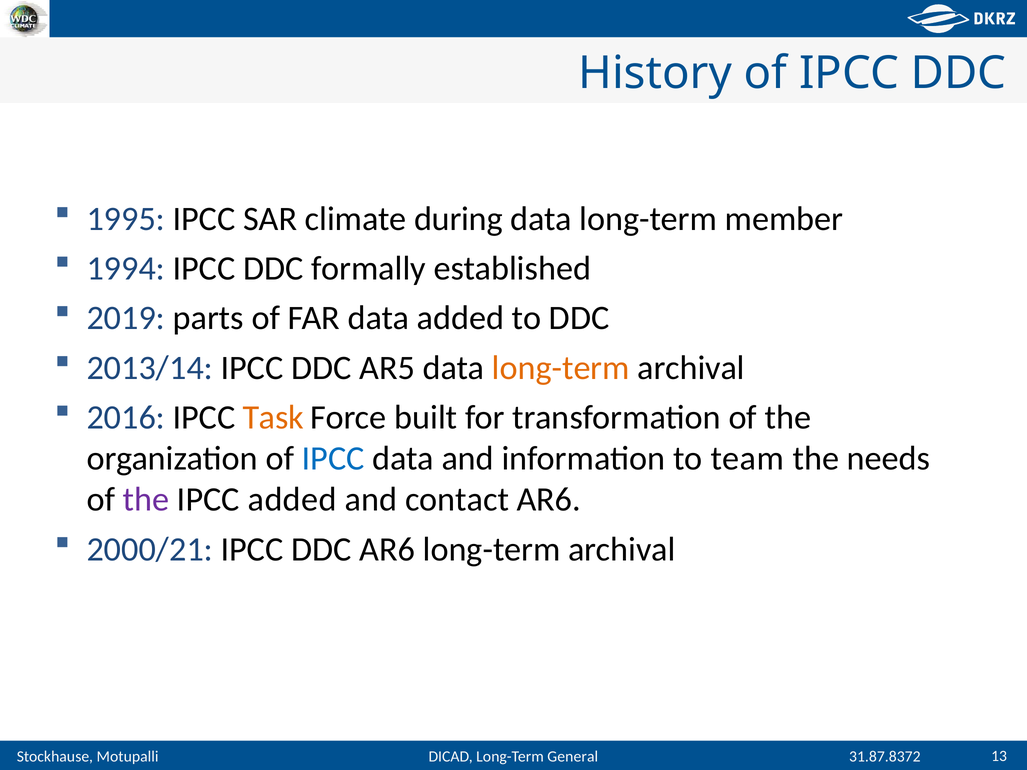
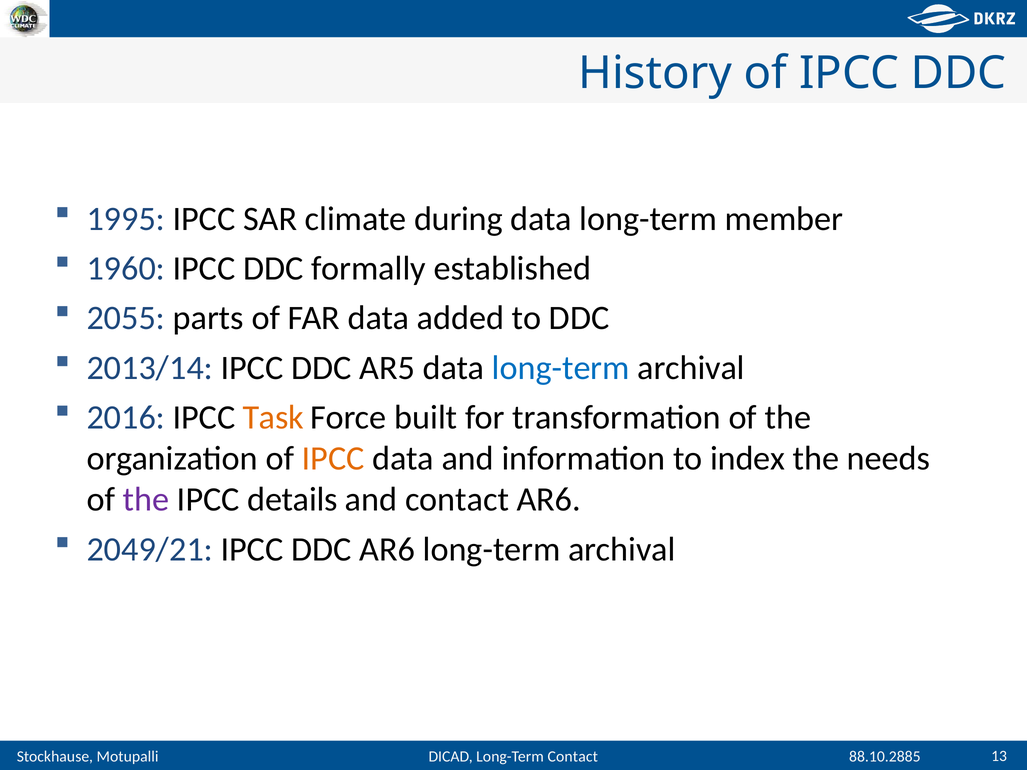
1994: 1994 -> 1960 (126, 269)
2019: 2019 -> 2055 (126, 318)
long-term colour: orange -> blue (561, 368)
IPCC colour: blue -> orange (333, 459)
team: team -> index (748, 459)
IPCC added: added -> details (292, 500)
2000/21: 2000/21 -> 2049/21 (150, 549)
Long-Term General: General -> Contact (573, 757)
31.87.8372: 31.87.8372 -> 88.10.2885 (885, 757)
